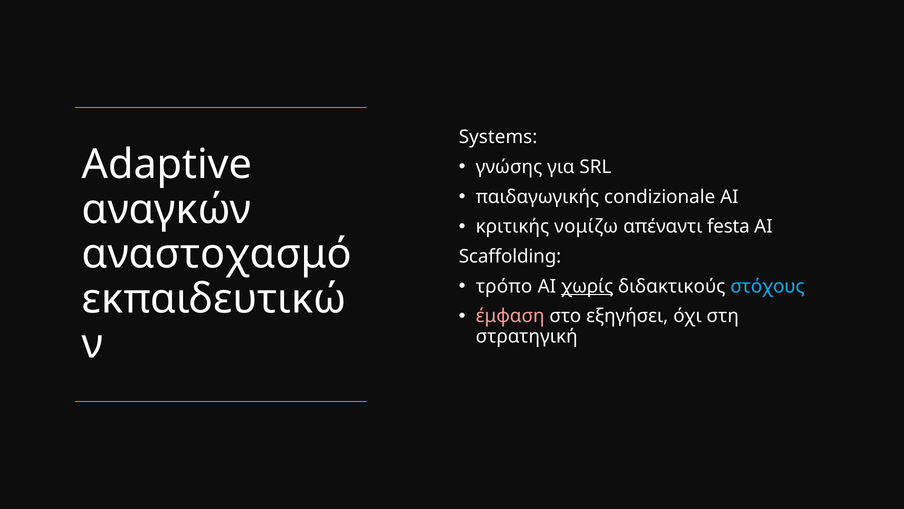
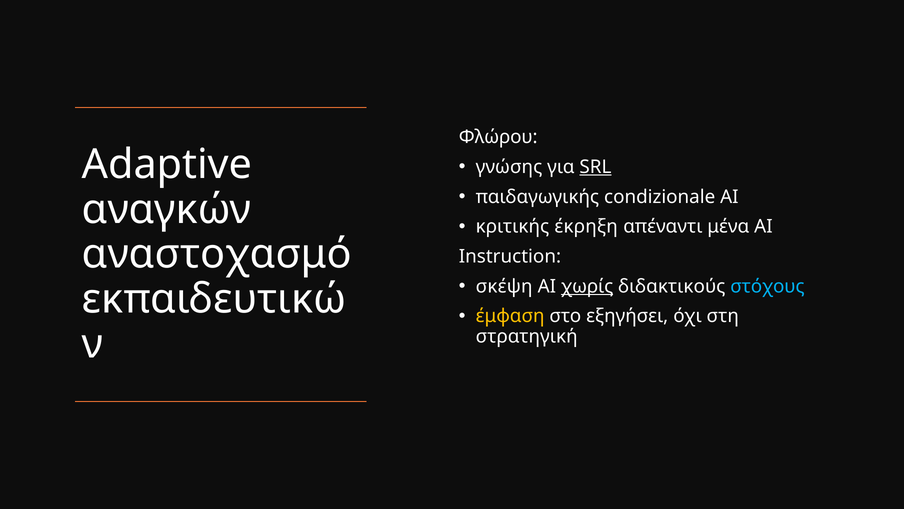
Systems: Systems -> Φλώρου (498, 137)
SRL underline: none -> present (595, 167)
νομίζω: νομίζω -> έκρηξη (586, 226)
festa: festa -> μένα (728, 226)
Scaffolding: Scaffolding -> Instruction (510, 256)
τρόπο: τρόπο -> σκέψη (504, 286)
έμφαση colour: pink -> yellow (510, 316)
